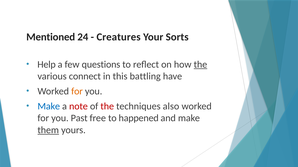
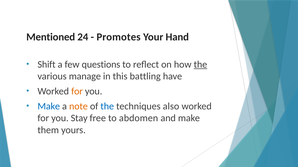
Creatures: Creatures -> Promotes (119, 37)
Sorts: Sorts -> Hand (177, 37)
Help: Help -> Shift (47, 65)
connect: connect -> manage (85, 77)
note colour: red -> orange (78, 107)
the colour: red -> blue (107, 107)
Past: Past -> Stay (79, 119)
happened: happened -> abdomen (139, 119)
them underline: present -> none (48, 130)
